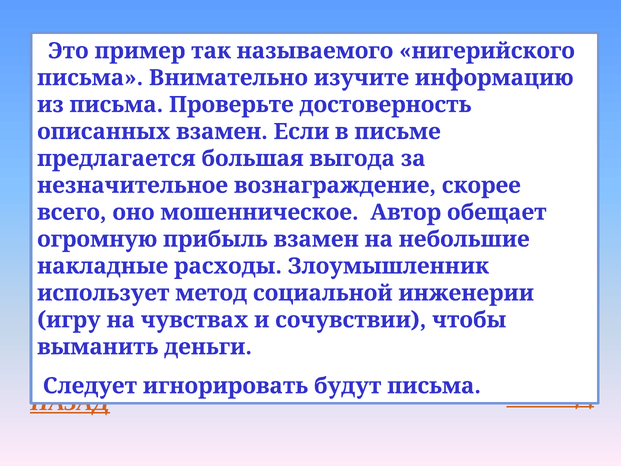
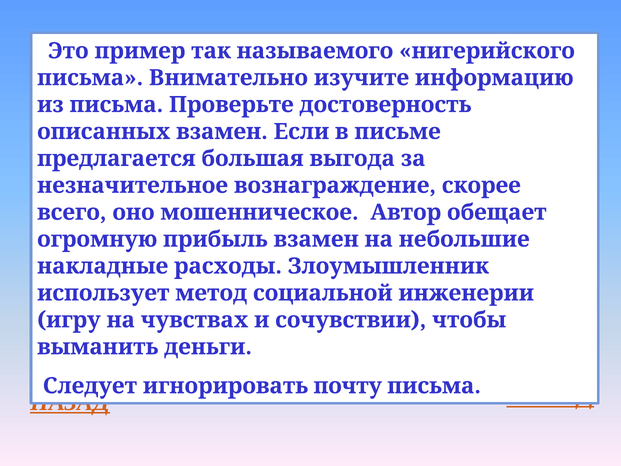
будут: будут -> почту (348, 386)
